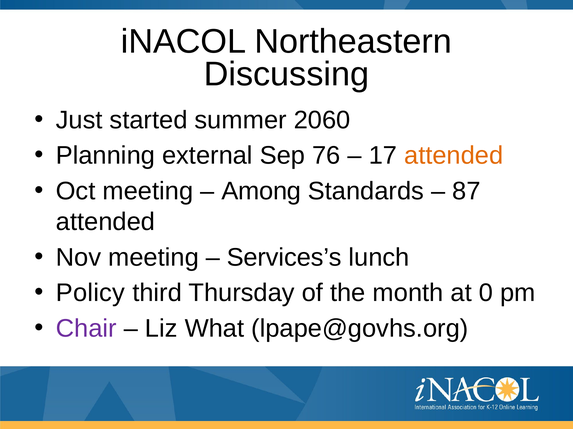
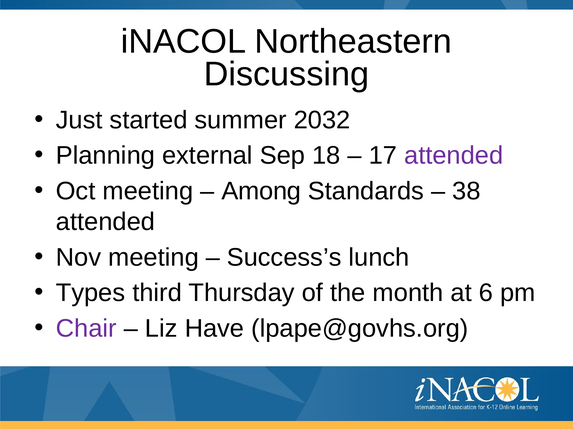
2060: 2060 -> 2032 (322, 120)
76: 76 -> 18 (326, 156)
attended colour: orange -> purple (454, 156)
87: 87 -> 38 (466, 192)
Services’s: Services’s -> Success’s (284, 258)
Policy: Policy -> Types (91, 293)
0: 0 -> 6 (486, 293)
What: What -> Have (214, 329)
